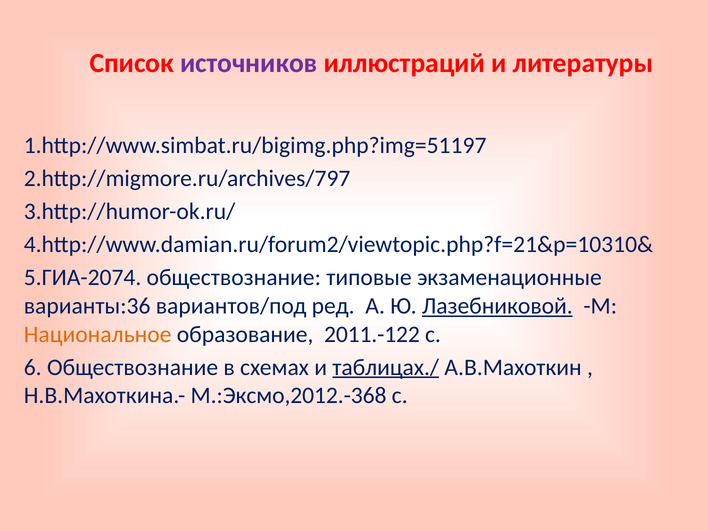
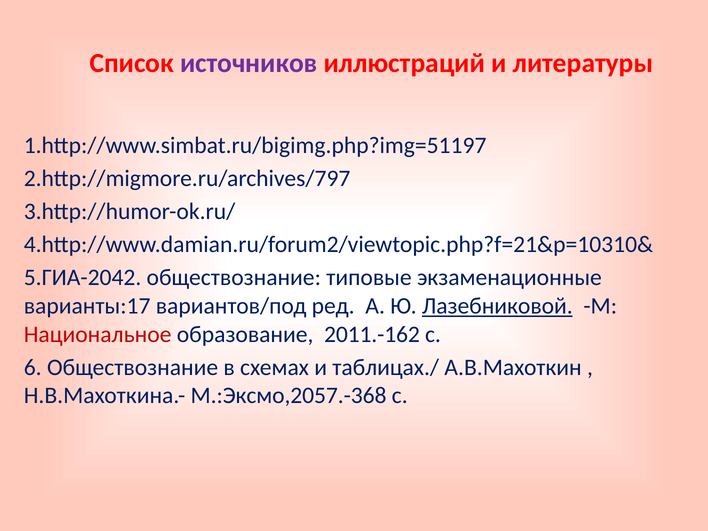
5.ГИА-2074: 5.ГИА-2074 -> 5.ГИА-2042 (83, 278)
варианты:36: варианты:36 -> варианты:17 (87, 306)
Национальное colour: orange -> red (98, 334)
2011.-122: 2011.-122 -> 2011.-162 (372, 334)
таблицах./ underline: present -> none (386, 367)
М.:Эксмо,2012.-368: М.:Эксмо,2012.-368 -> М.:Эксмо,2057.-368 (289, 396)
